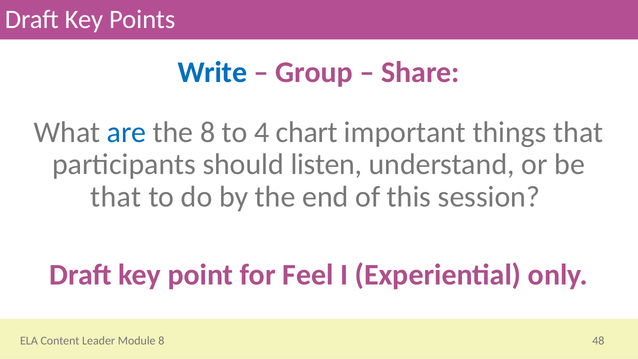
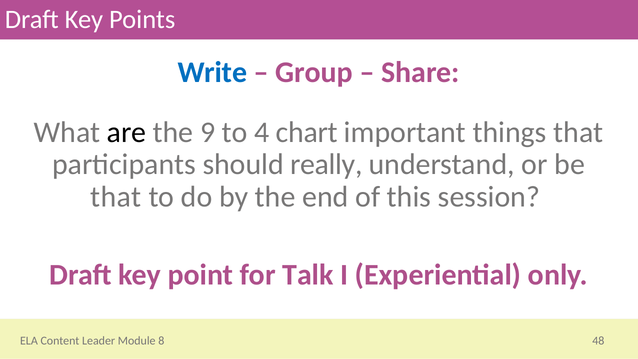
are colour: blue -> black (127, 132)
the 8: 8 -> 9 (208, 132)
listen: listen -> really (326, 164)
Feel: Feel -> Talk (308, 275)
